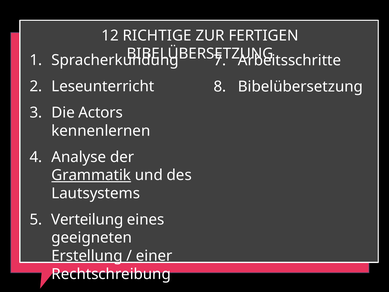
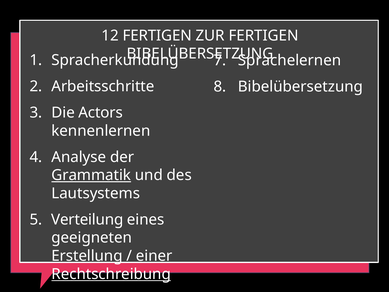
12 RICHTIGE: RICHTIGE -> FERTIGEN (157, 35)
Arbeitsschritte: Arbeitsschritte -> Sprachelernen (290, 60)
Leseunterricht: Leseunterricht -> Arbeitsschritte (103, 86)
Rechtschreibung underline: none -> present (111, 274)
